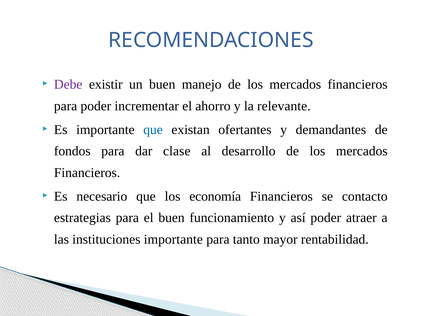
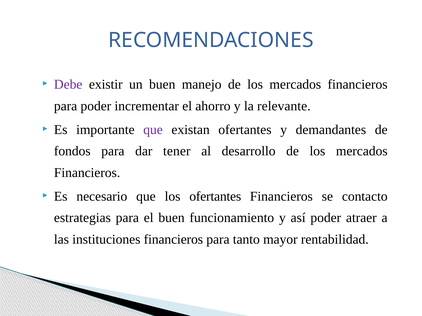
que colour: blue -> purple (153, 130)
clase: clase -> tener (177, 151)
los economía: economía -> ofertantes (215, 197)
instituciones importante: importante -> financieros (173, 240)
